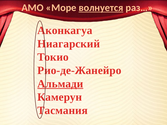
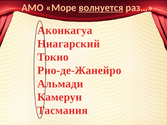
Альмади underline: present -> none (60, 84)
